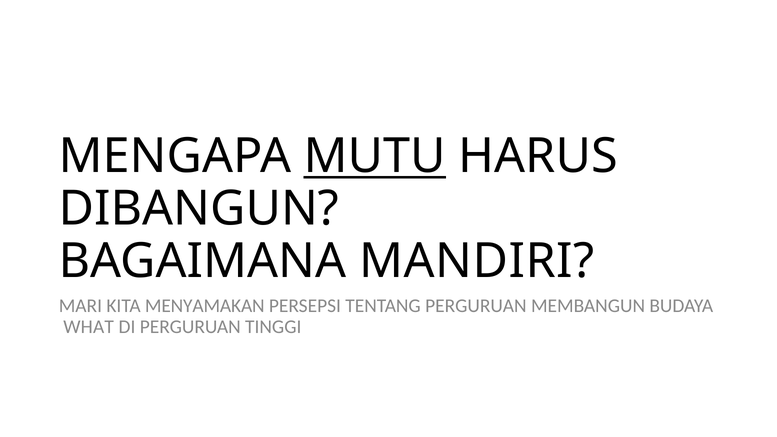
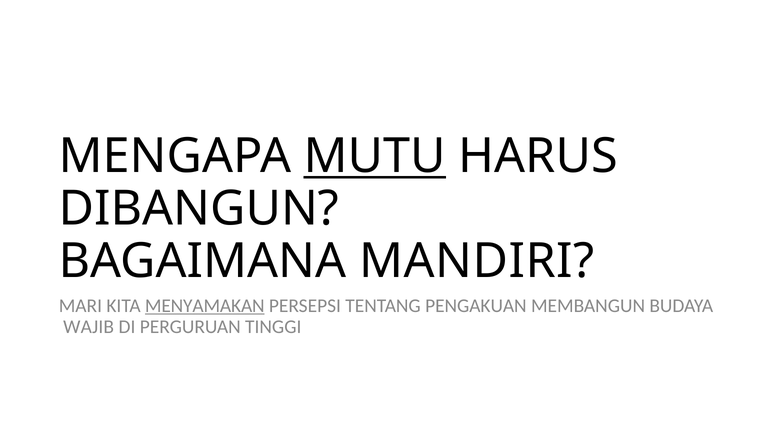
MENYAMAKAN underline: none -> present (205, 306)
TENTANG PERGURUAN: PERGURUAN -> PENGAKUAN (476, 306)
WHAT: WHAT -> WAJIB (89, 327)
